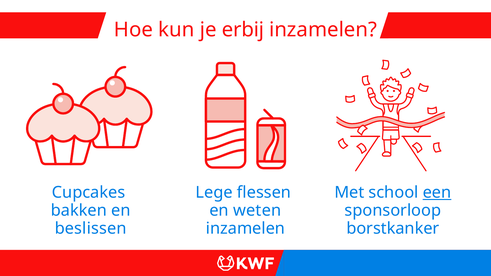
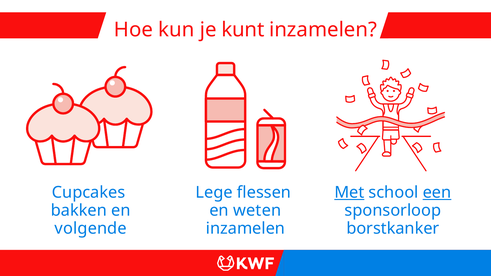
erbij: erbij -> kunt (243, 30)
Met underline: none -> present (349, 193)
beslissen: beslissen -> volgende (91, 228)
